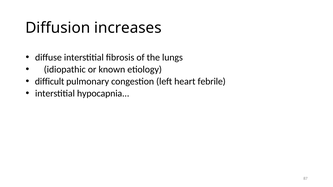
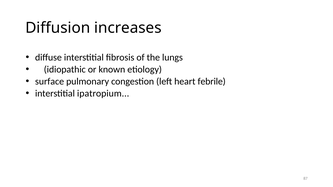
difficult: difficult -> surface (50, 82)
hypocapnia: hypocapnia -> ipatropium (103, 94)
